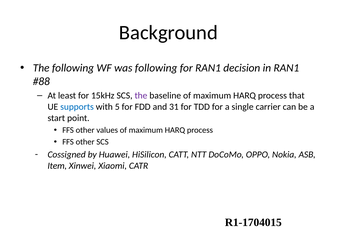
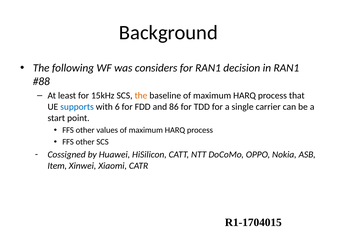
was following: following -> considers (156, 68)
the colour: purple -> orange (141, 96)
5: 5 -> 6 (117, 107)
31: 31 -> 86 (174, 107)
